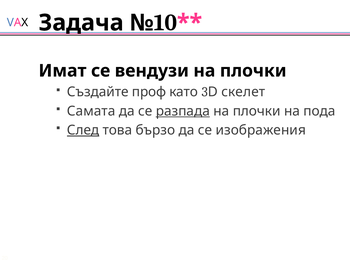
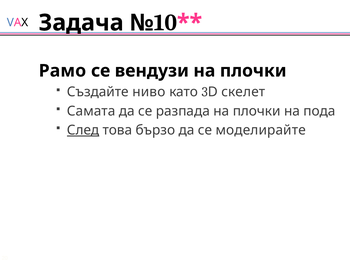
Имат: Имат -> Рамо (62, 71)
проф: проф -> ниво (149, 92)
разпада underline: present -> none (183, 111)
изображения: изображения -> моделирайте (261, 130)
